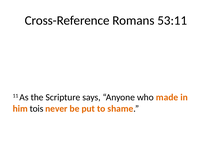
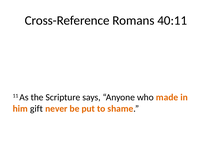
53:11: 53:11 -> 40:11 (172, 21)
tois: tois -> gift (36, 109)
